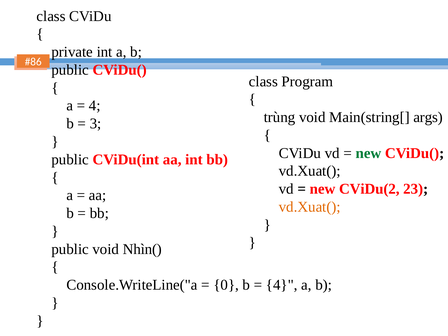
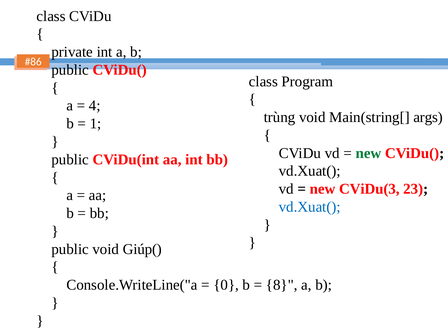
3: 3 -> 1 (96, 124)
CViDu(2: CViDu(2 -> CViDu(3 (369, 189)
vd.Xuat( colour: orange -> blue (310, 207)
Nhìn(: Nhìn( -> Giúp( (142, 249)
4: 4 -> 8 (282, 285)
